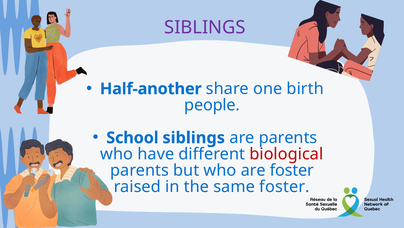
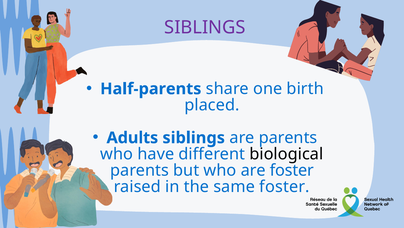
Half-another: Half-another -> Half-parents (151, 89)
people: people -> placed (212, 105)
School: School -> Adults (132, 137)
biological colour: red -> black (286, 154)
